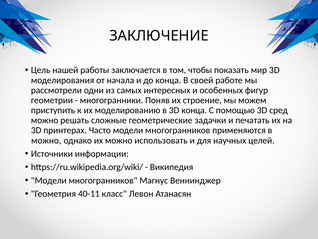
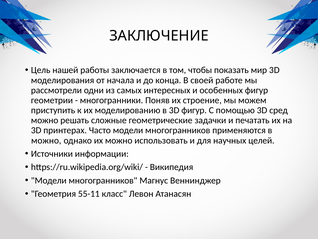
3D конца: конца -> фигур (194, 110)
40-11: 40-11 -> 55-11 (89, 193)
